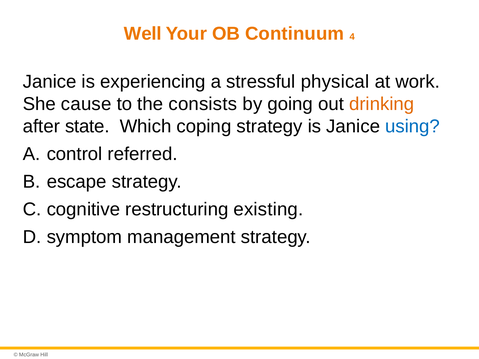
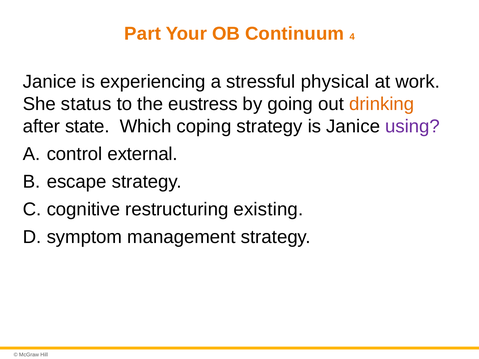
Well: Well -> Part (143, 34)
cause: cause -> status (86, 104)
consists: consists -> eustress (203, 104)
using colour: blue -> purple (413, 126)
referred: referred -> external (143, 154)
